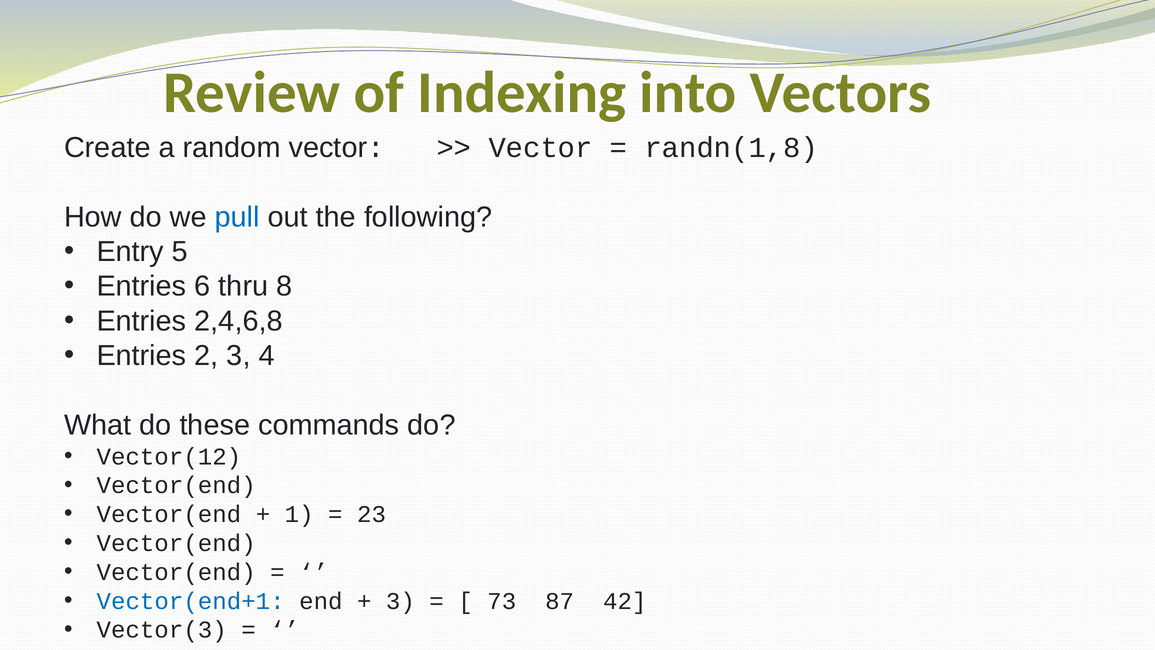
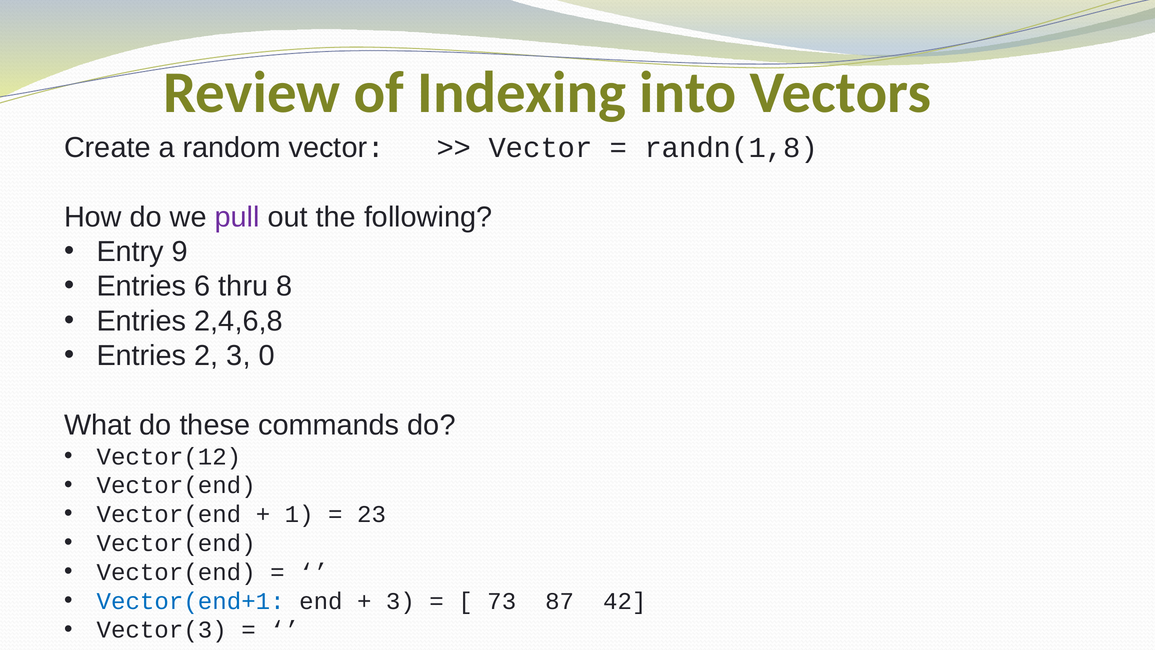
pull colour: blue -> purple (237, 217)
5: 5 -> 9 (180, 252)
4: 4 -> 0 (267, 356)
